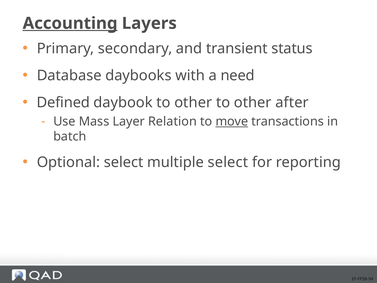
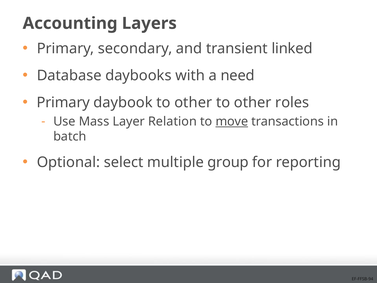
Accounting underline: present -> none (70, 23)
status: status -> linked (292, 48)
Defined: Defined -> Primary (63, 103)
after: after -> roles (292, 103)
multiple select: select -> group (228, 162)
